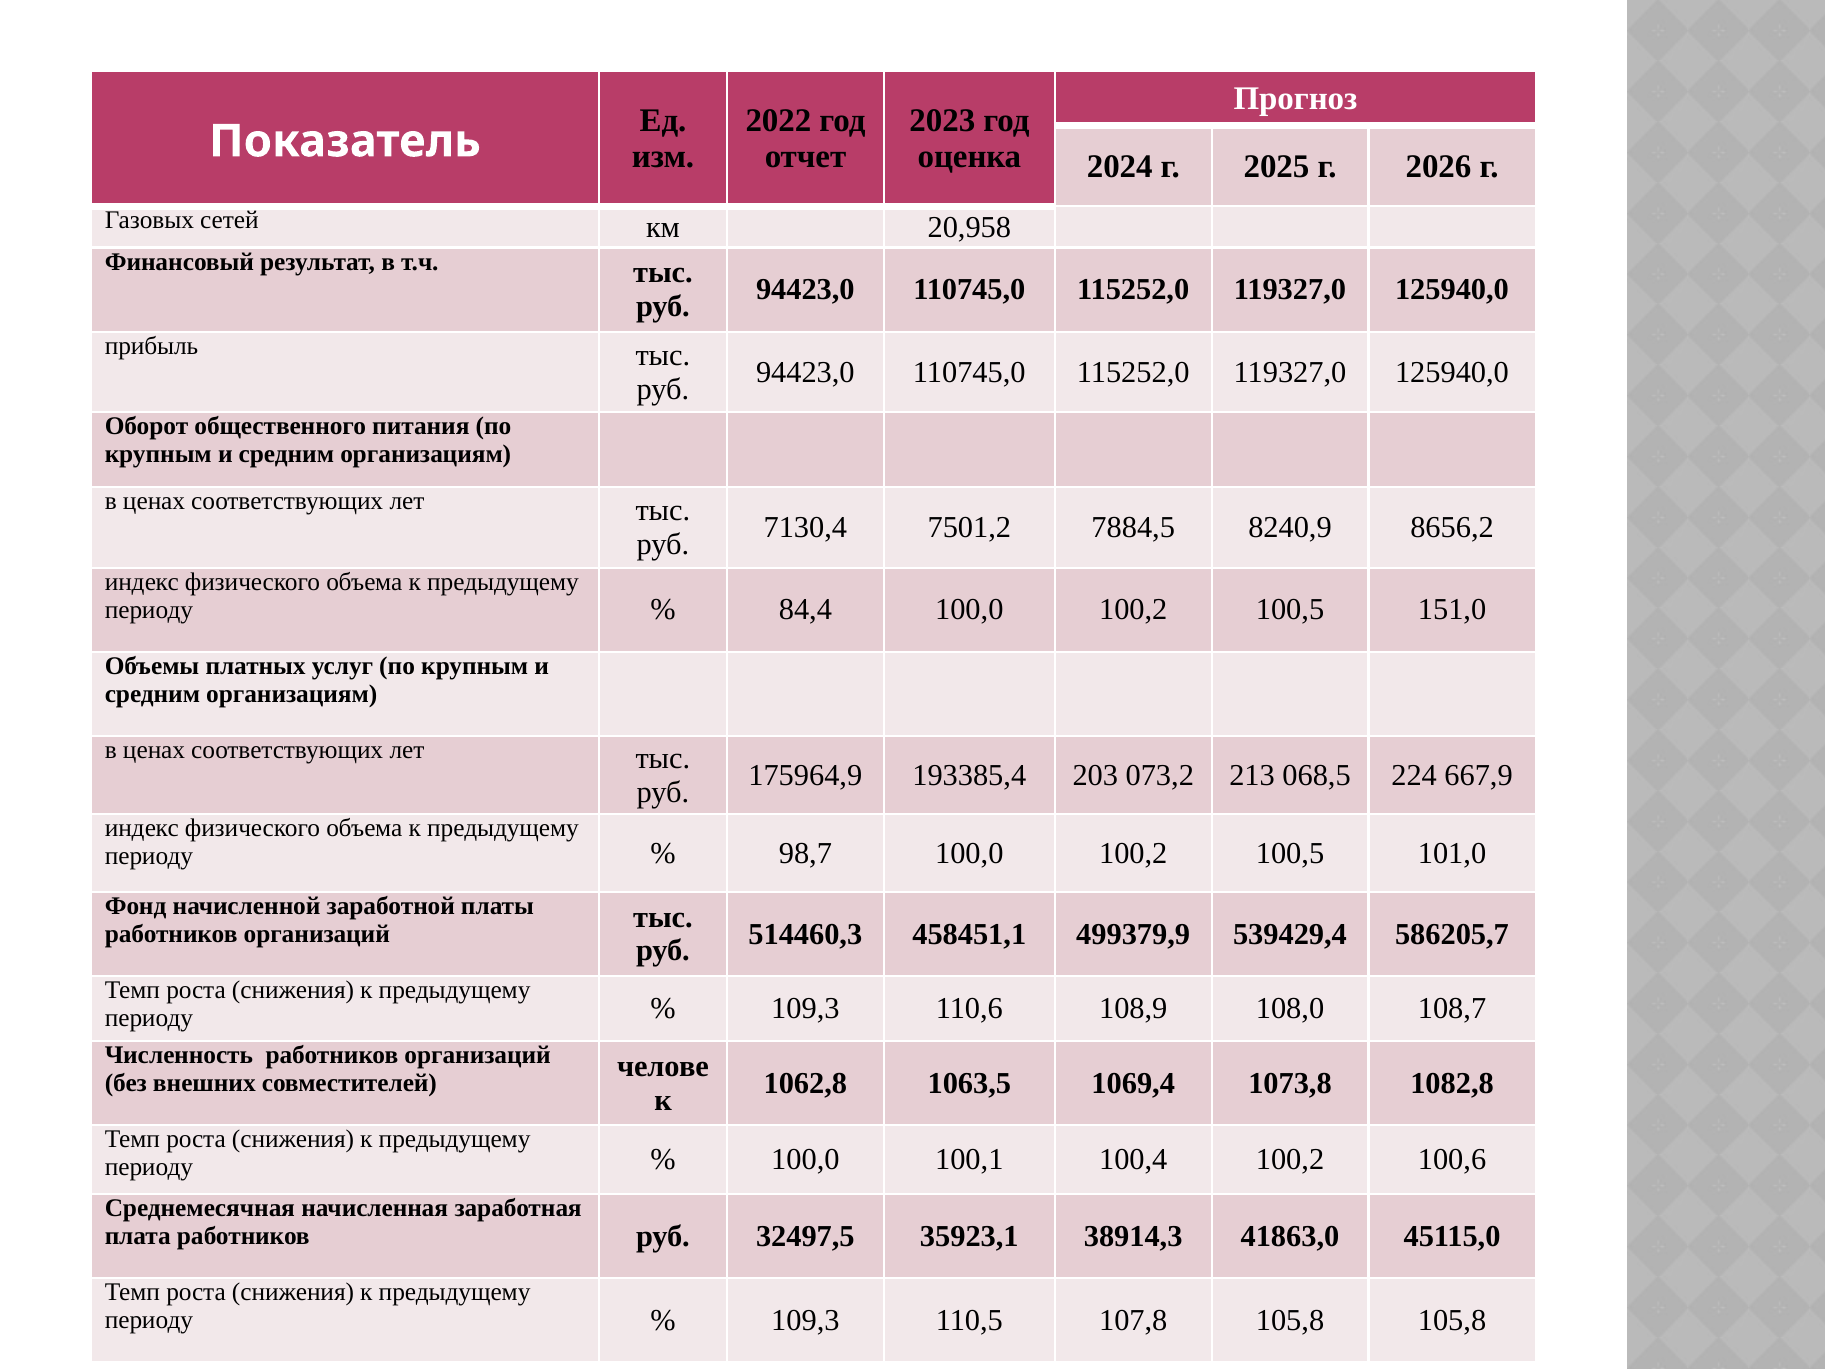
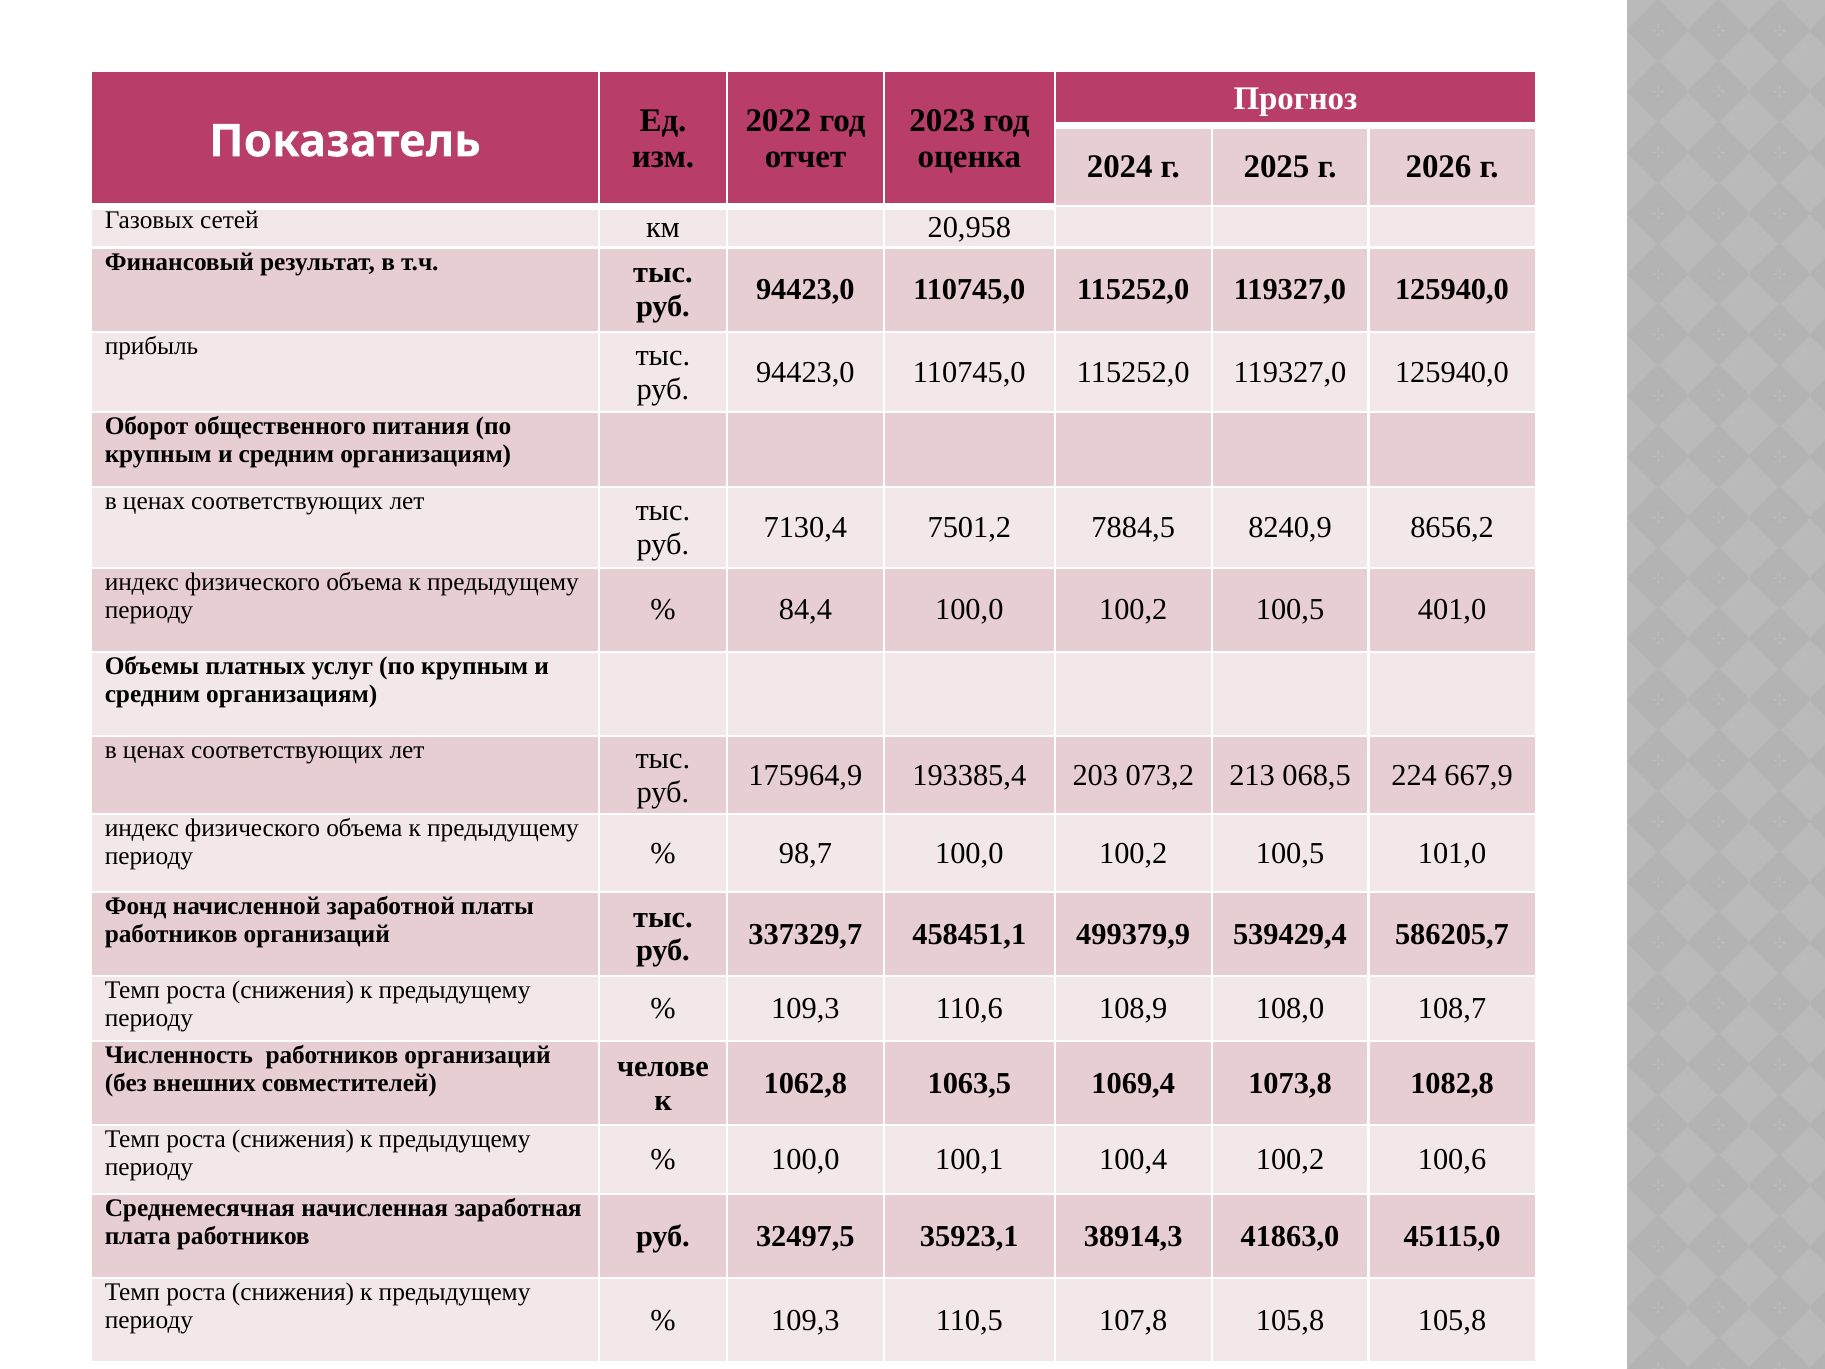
151,0: 151,0 -> 401,0 (1452, 610)
514460,3: 514460,3 -> 337329,7 (805, 934)
